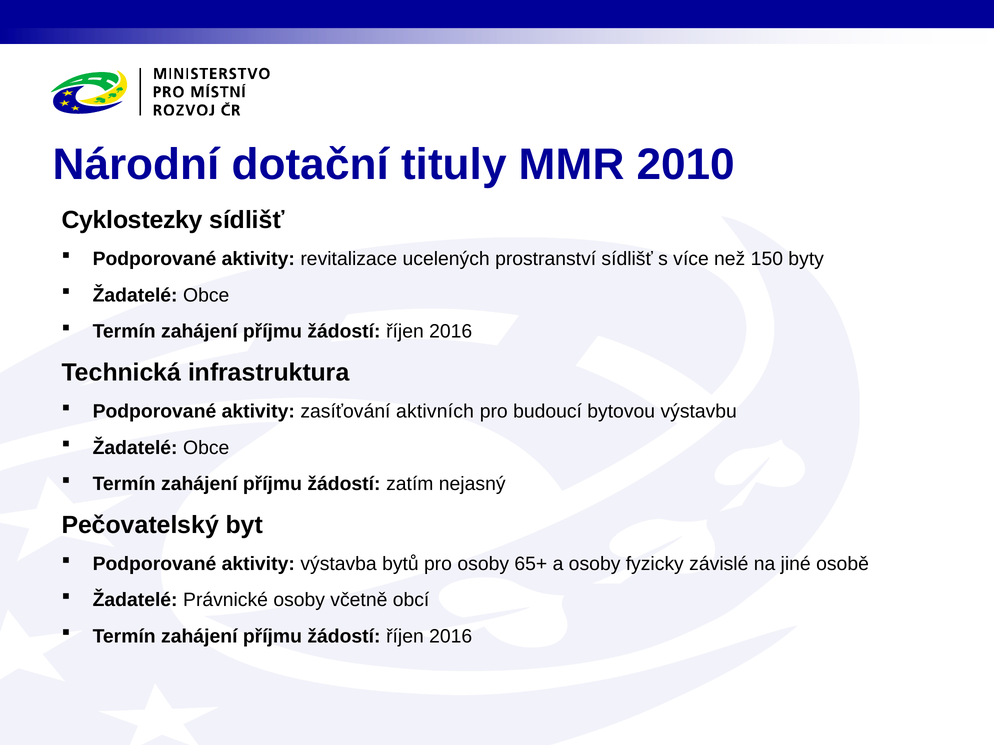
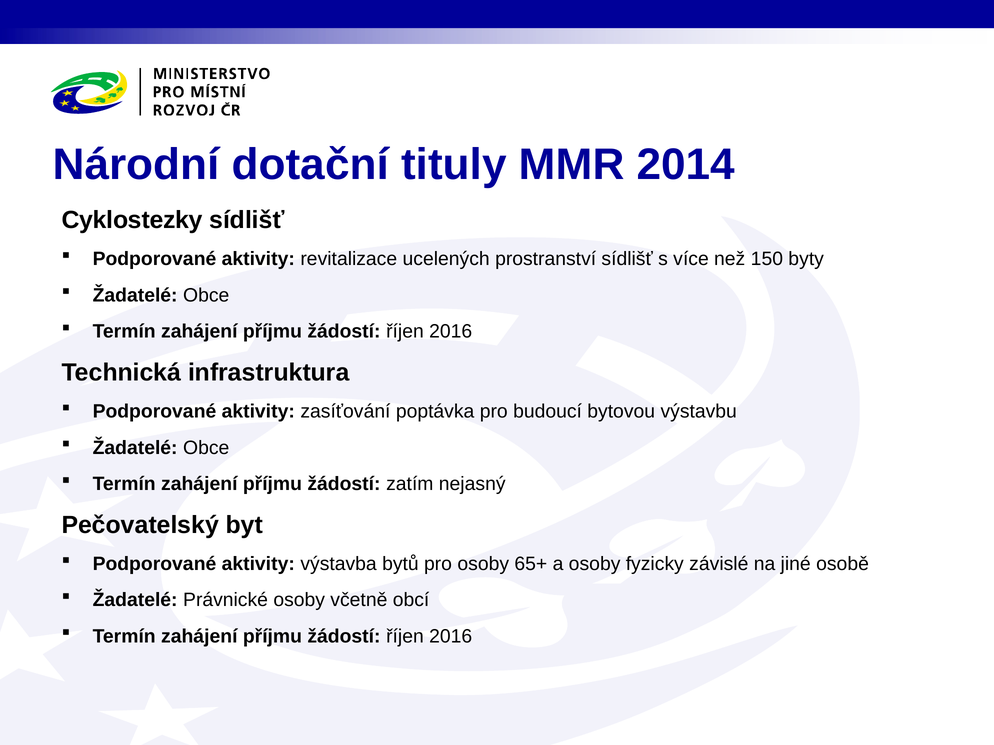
2010: 2010 -> 2014 (686, 165)
aktivních: aktivních -> poptávka (435, 412)
